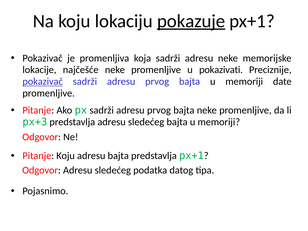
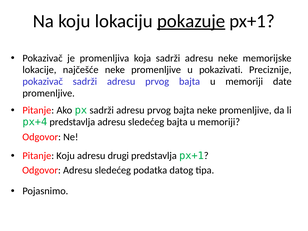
pokazivač underline: present -> none (43, 82)
px+3: px+3 -> px+4 (35, 122)
adresu bajta: bajta -> drugi (118, 156)
